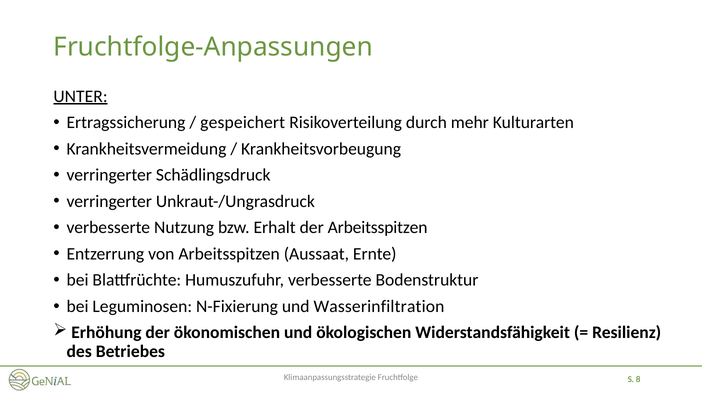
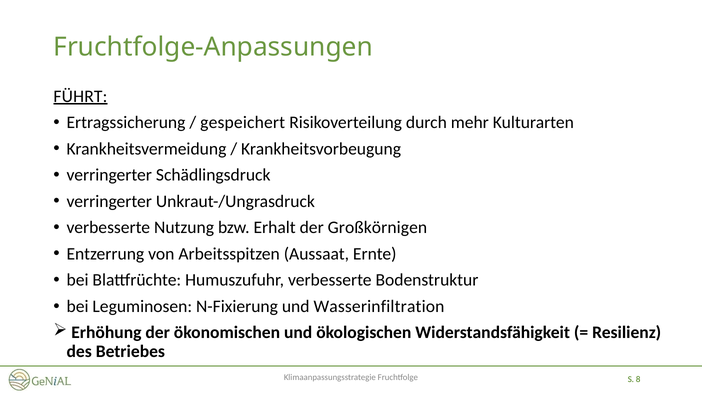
UNTER: UNTER -> FÜHRT (80, 96)
der Arbeitsspitzen: Arbeitsspitzen -> Großkörnigen (377, 228)
